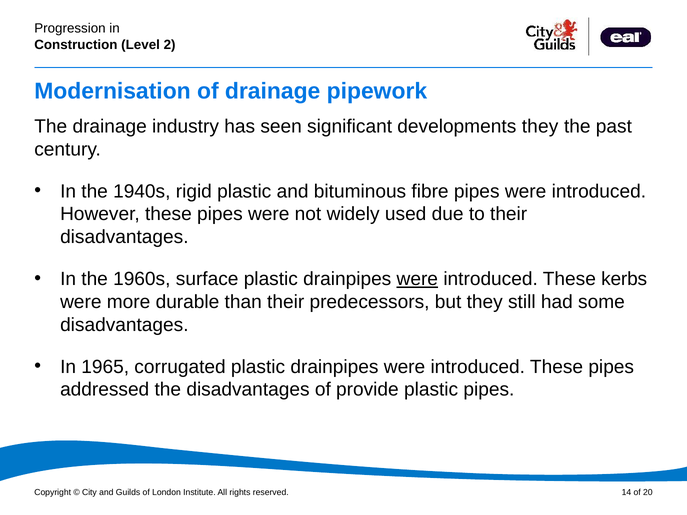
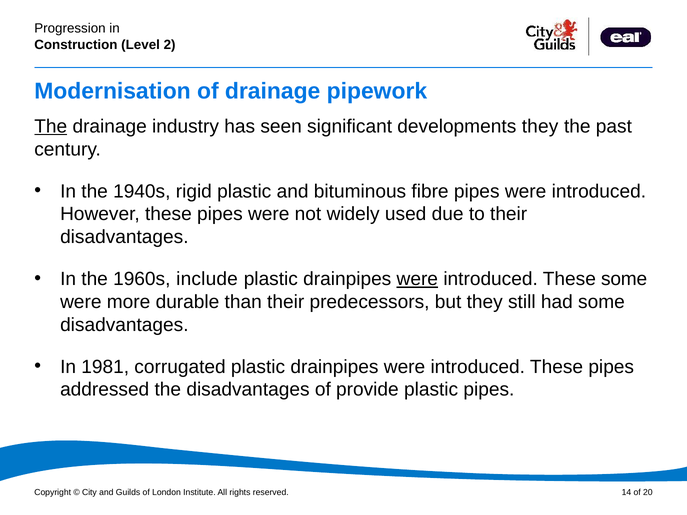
The underline: none -> present (51, 126)
surface: surface -> include (207, 279)
These kerbs: kerbs -> some (624, 279)
1965: 1965 -> 1981 (105, 367)
